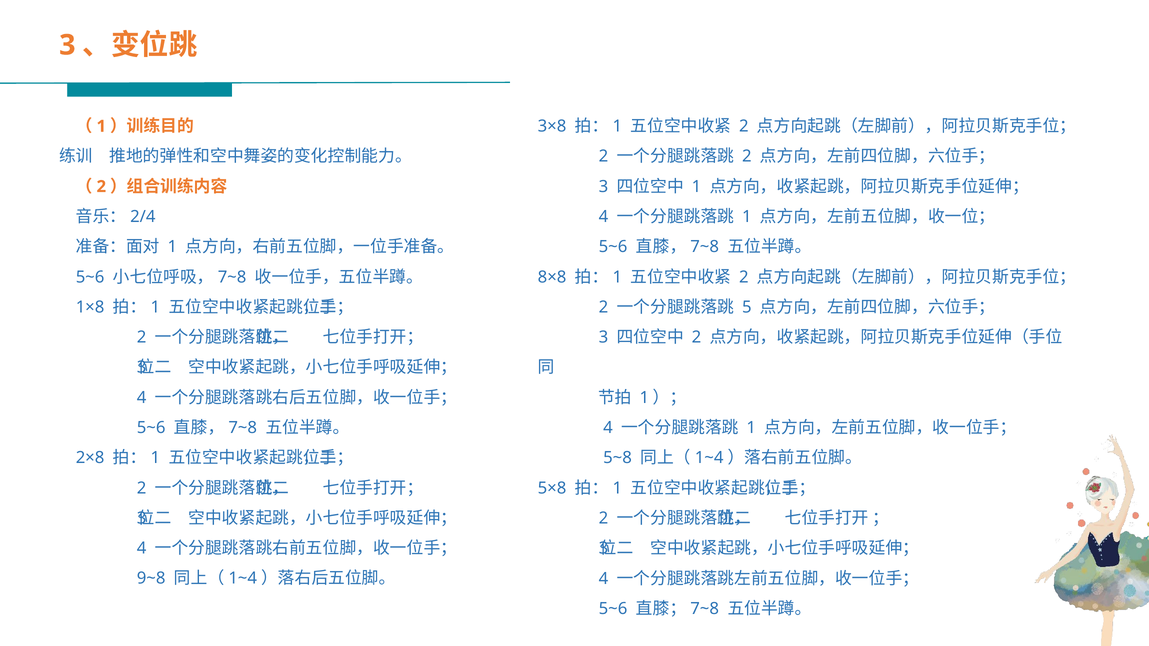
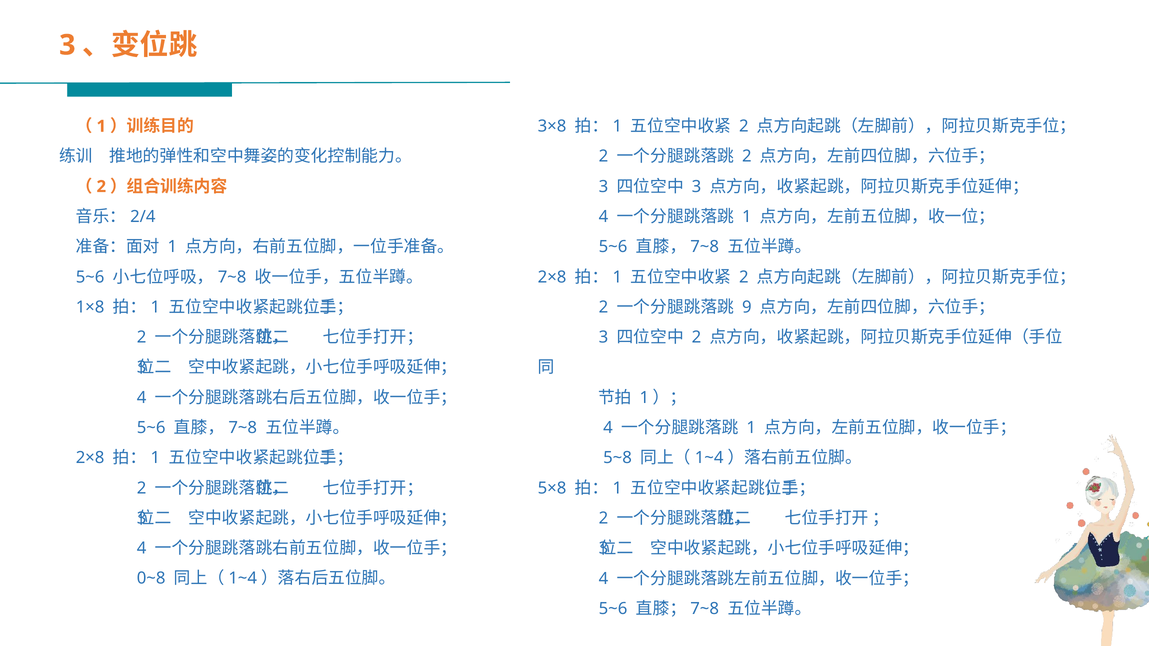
1: 1 -> 3 (696, 187)
8×8: 8×8 -> 2×8 (552, 277)
5: 5 -> 9 (747, 307)
9~8: 9~8 -> 0~8 (151, 579)
